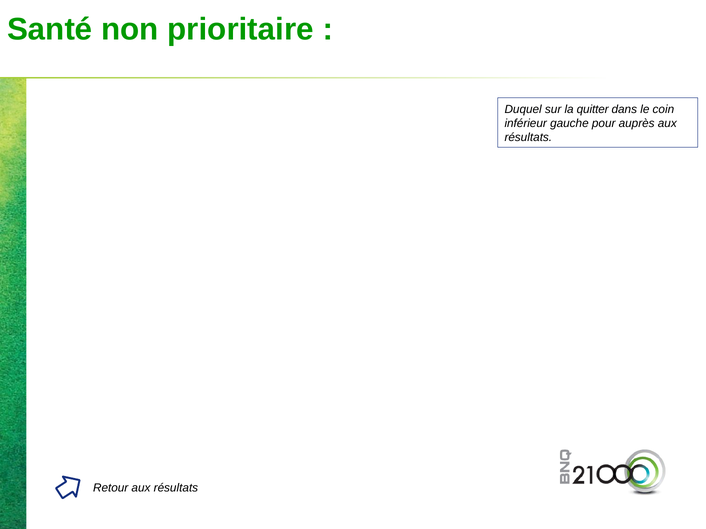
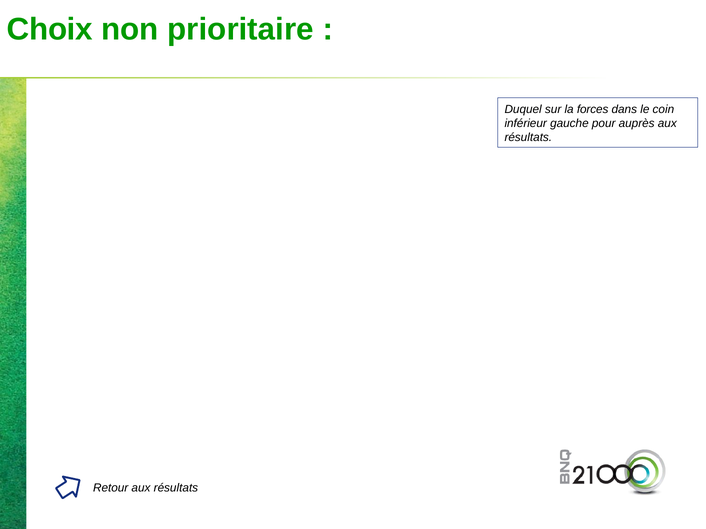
Santé: Santé -> Choix (50, 29)
quitter: quitter -> forces (593, 109)
